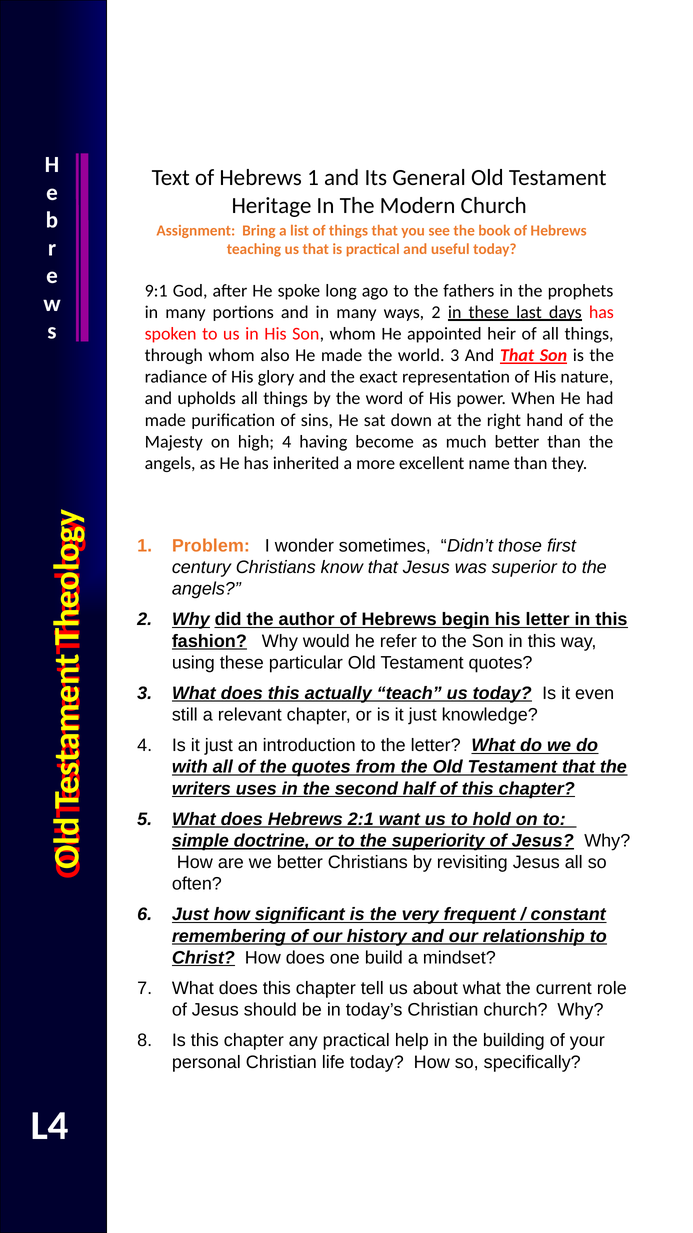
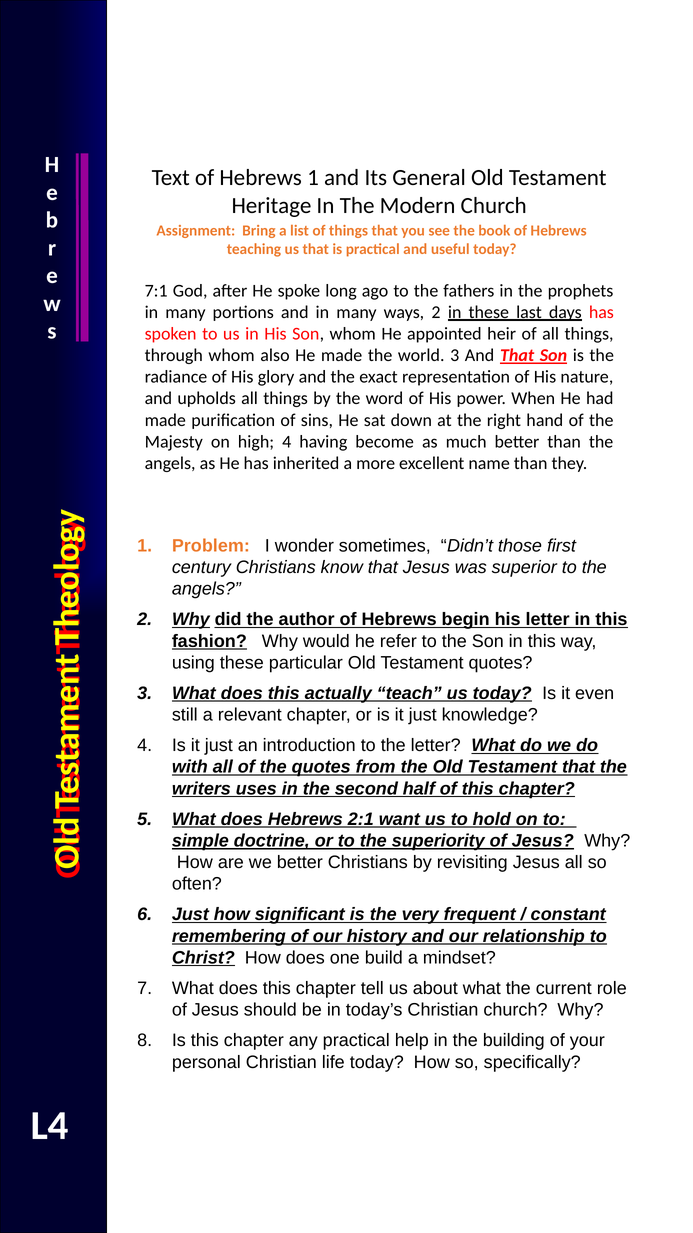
9:1: 9:1 -> 7:1 (156, 290)
